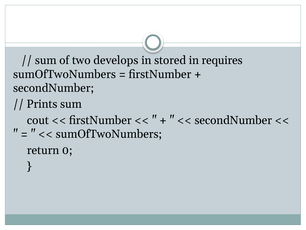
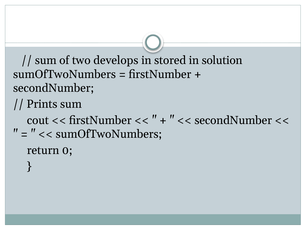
requires: requires -> solution (222, 60)
